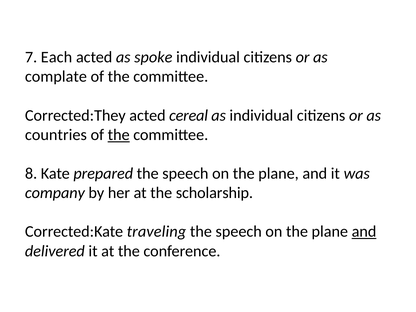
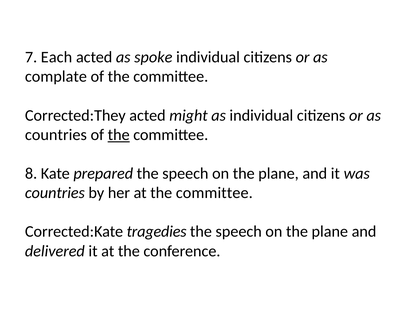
cereal: cereal -> might (189, 115)
company: company -> countries (55, 193)
at the scholarship: scholarship -> committee (214, 193)
traveling: traveling -> tragedies (157, 232)
and underline: present -> none (364, 232)
